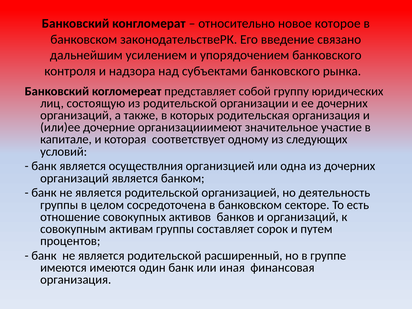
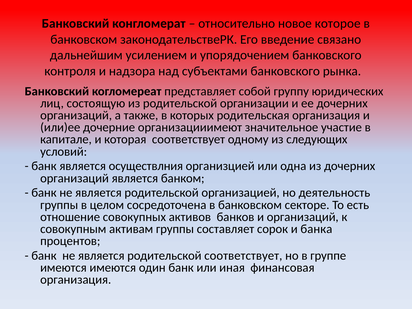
путем: путем -> банка (316, 229)
родительской расширенный: расширенный -> соответствует (243, 256)
